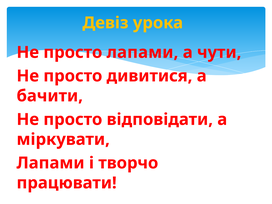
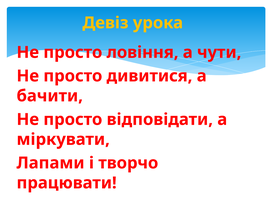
просто лапами: лапами -> ловіння (143, 52)
